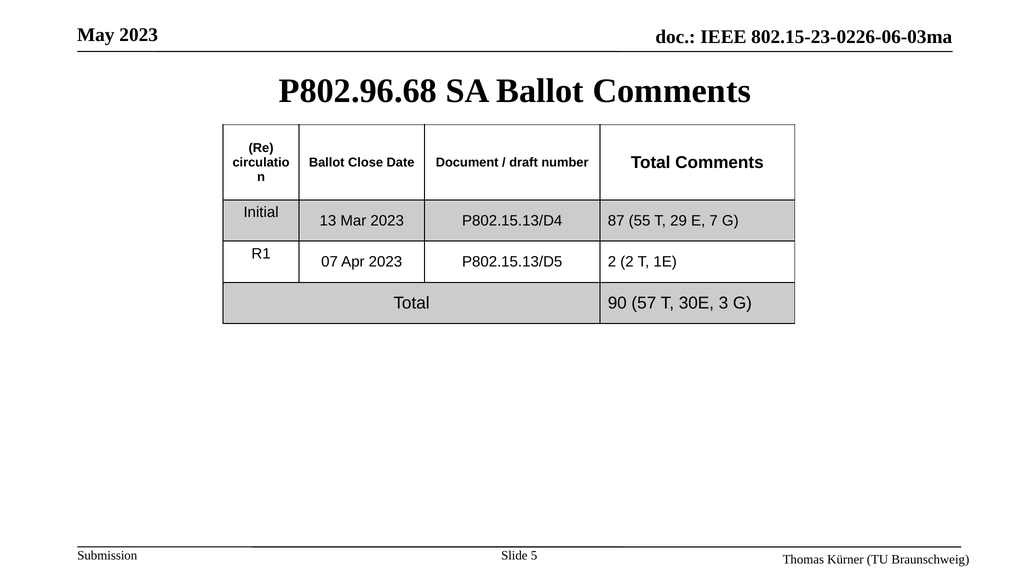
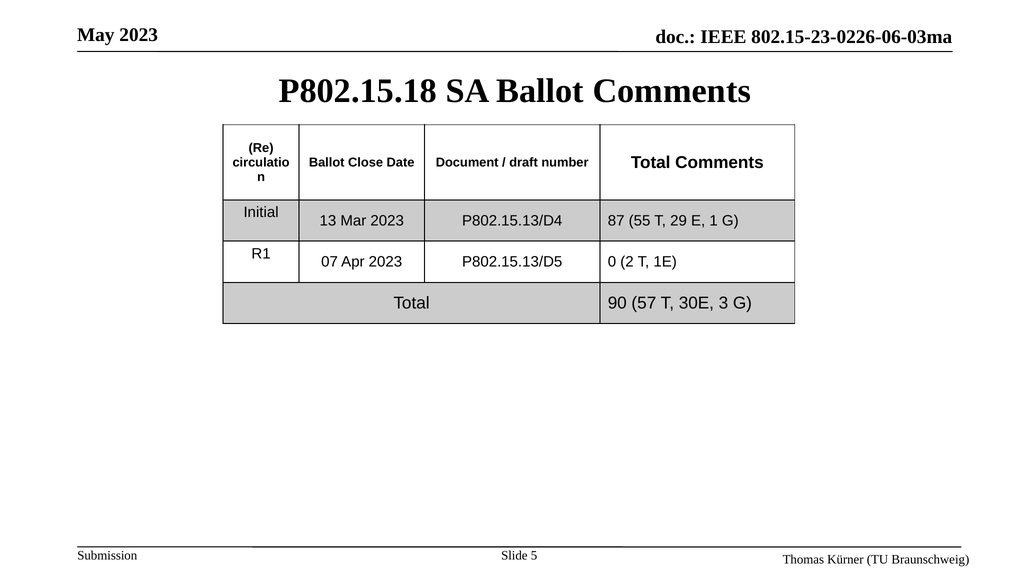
P802.96.68: P802.96.68 -> P802.15.18 (358, 91)
7: 7 -> 1 (714, 221)
P802.15.13/D5 2: 2 -> 0 (612, 262)
